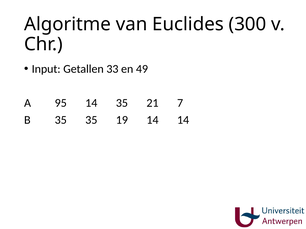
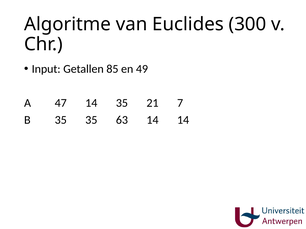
33: 33 -> 85 (112, 69)
95: 95 -> 47 (61, 103)
19: 19 -> 63 (122, 120)
